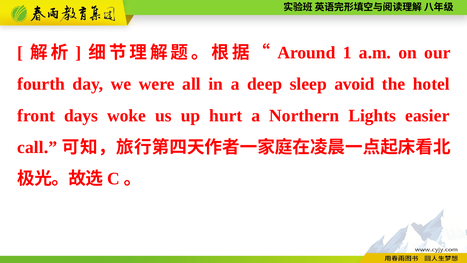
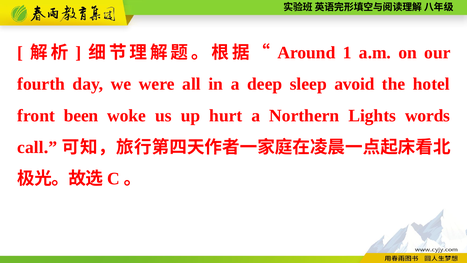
days: days -> been (81, 116)
easier: easier -> words (428, 116)
